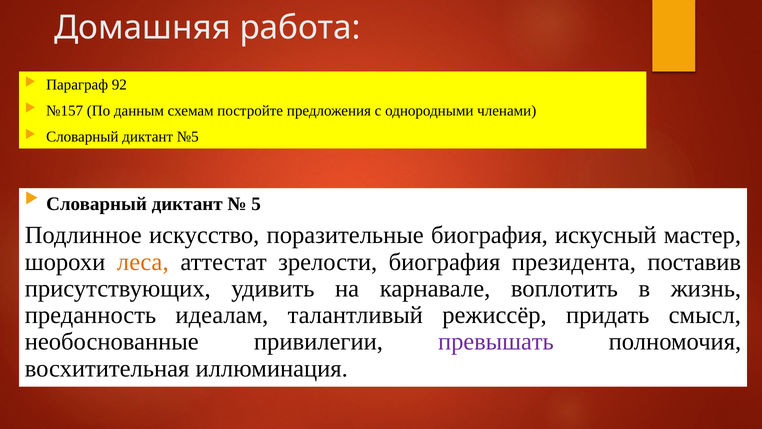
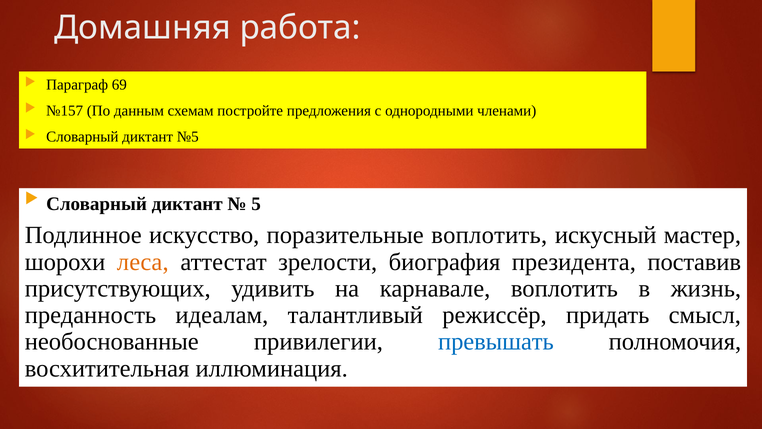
92: 92 -> 69 (119, 84)
поразительные биография: биография -> воплотить (489, 235)
превышать colour: purple -> blue (496, 341)
